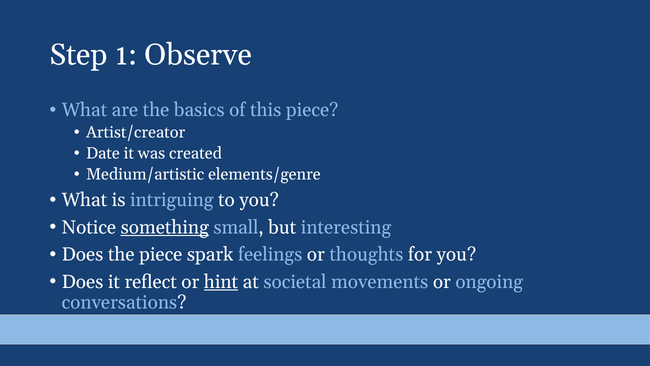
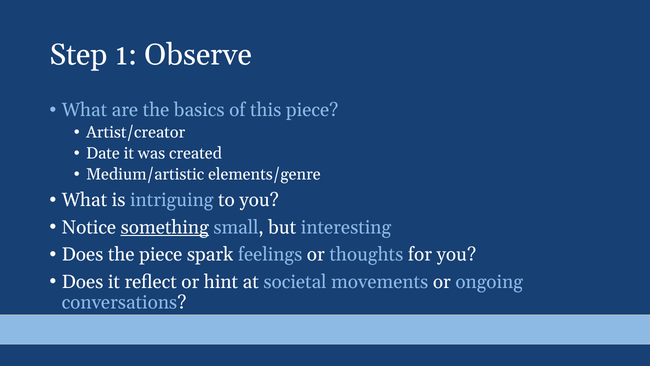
hint underline: present -> none (221, 282)
